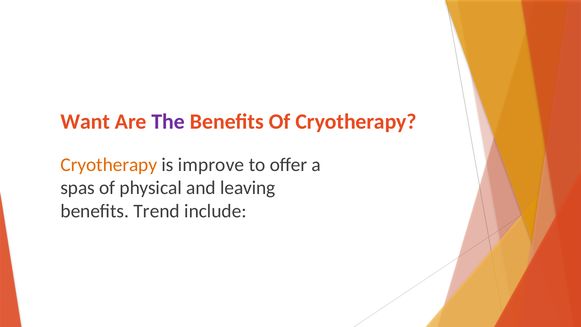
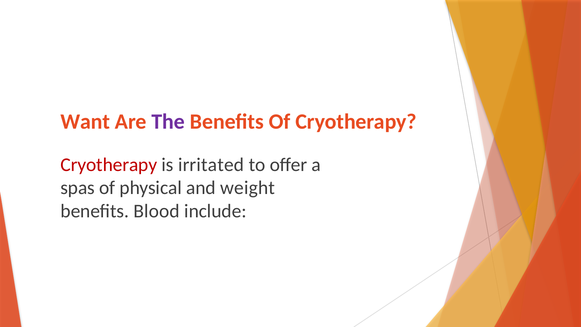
Cryotherapy colour: orange -> red (109, 165)
improve: improve -> irritated (211, 165)
leaving: leaving -> weight (248, 188)
Trend: Trend -> Blood (157, 211)
